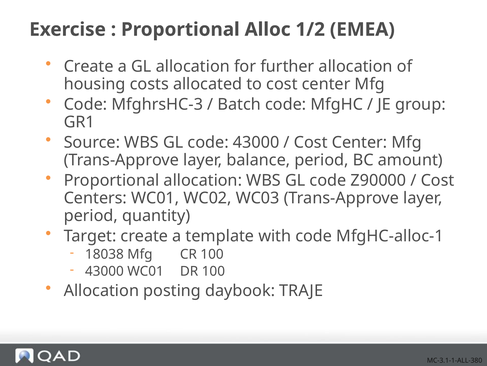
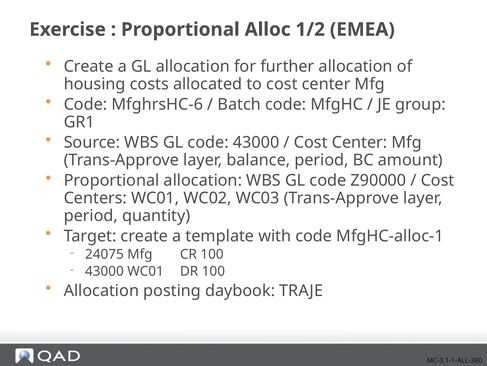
MfghrsHC-3: MfghrsHC-3 -> MfghrsHC-6 (157, 104)
18038: 18038 -> 24075 (104, 254)
